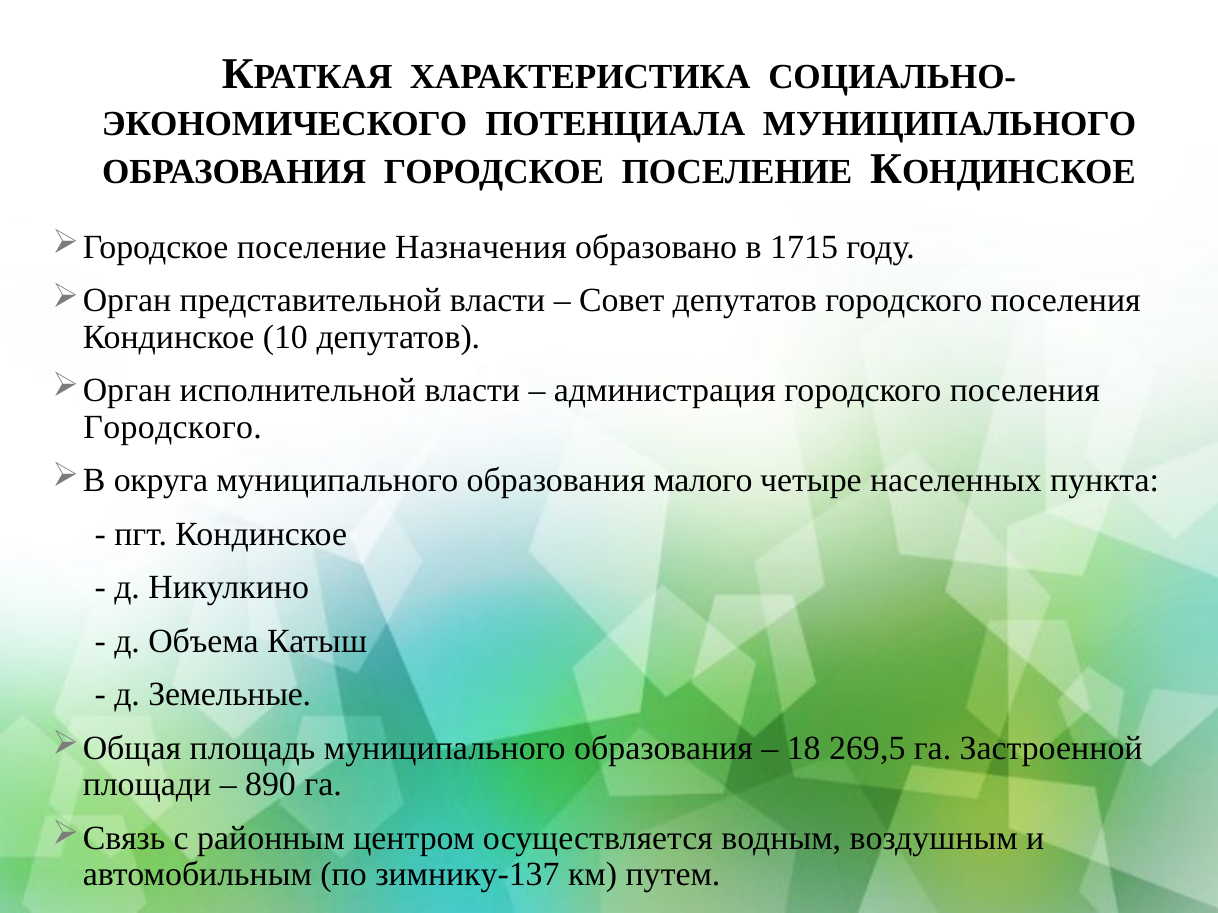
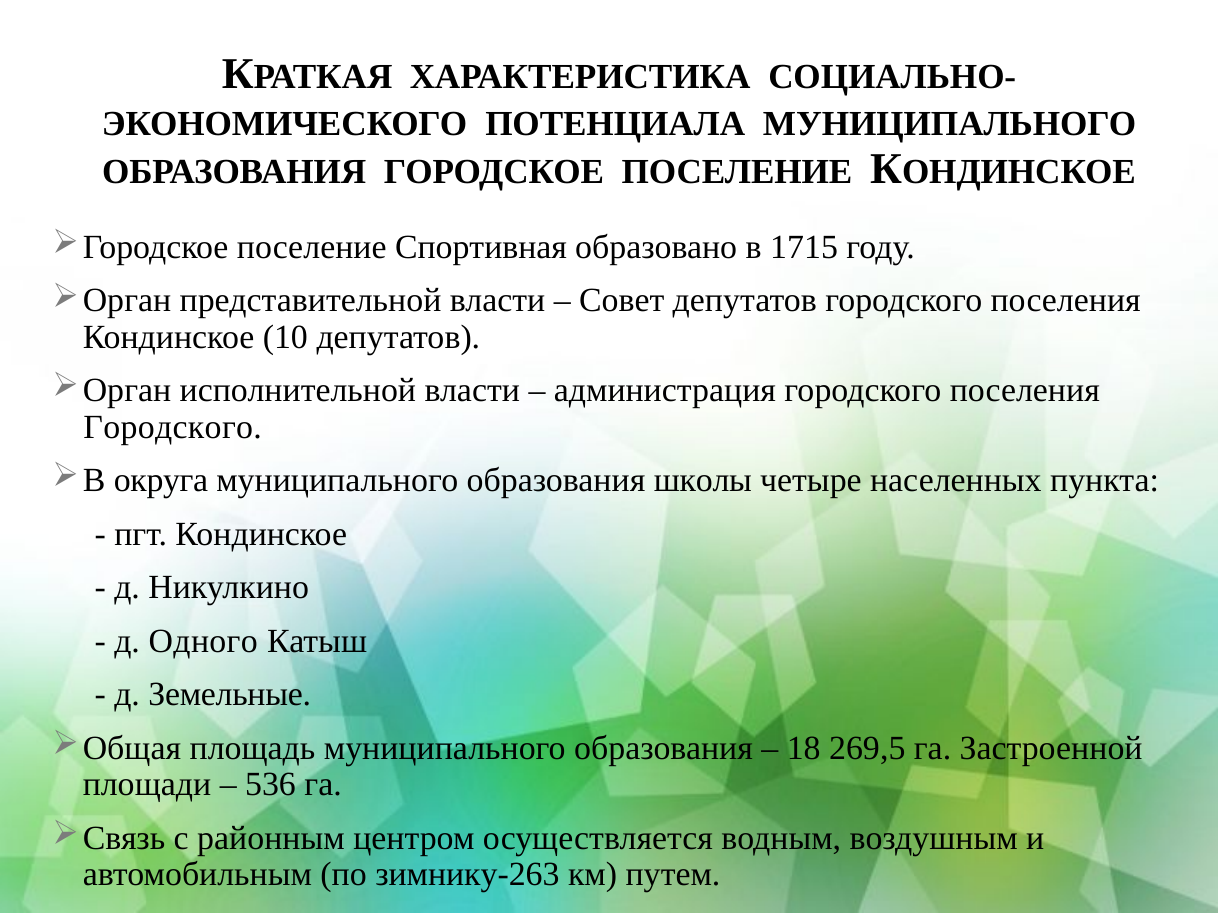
Назначения: Назначения -> Спортивная (481, 247)
малого: малого -> школы (703, 481)
Объема: Объема -> Одного (203, 641)
890: 890 -> 536 (270, 785)
зимнику-137: зимнику-137 -> зимнику-263 (467, 875)
